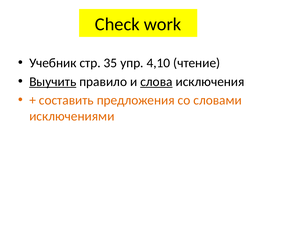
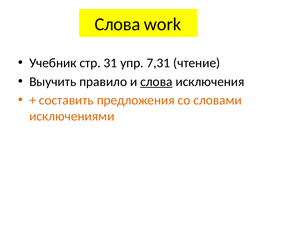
Check: Check -> Слова (117, 24)
35: 35 -> 31 (110, 63)
4,10: 4,10 -> 7,31 (158, 63)
Выучить underline: present -> none (53, 82)
